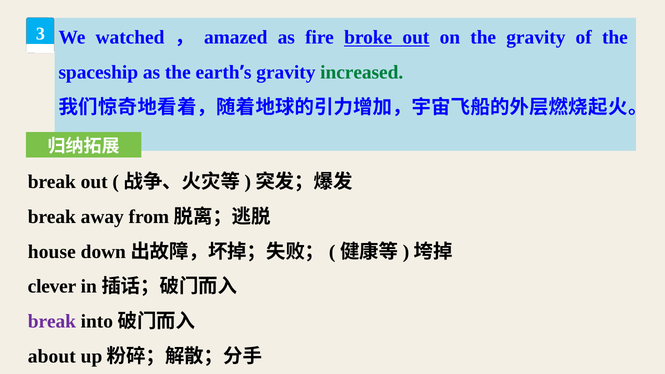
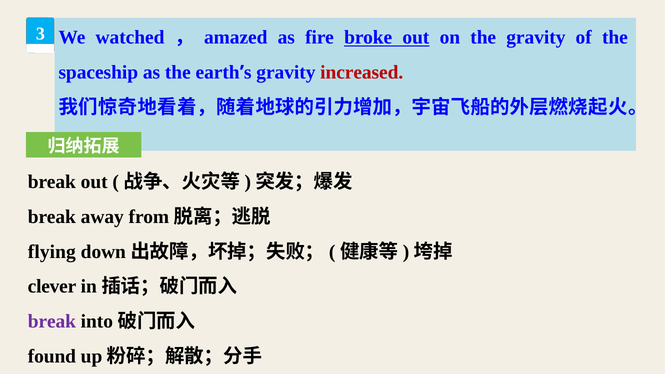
increased colour: green -> red (362, 72)
house: house -> flying (52, 252)
about: about -> found (52, 357)
